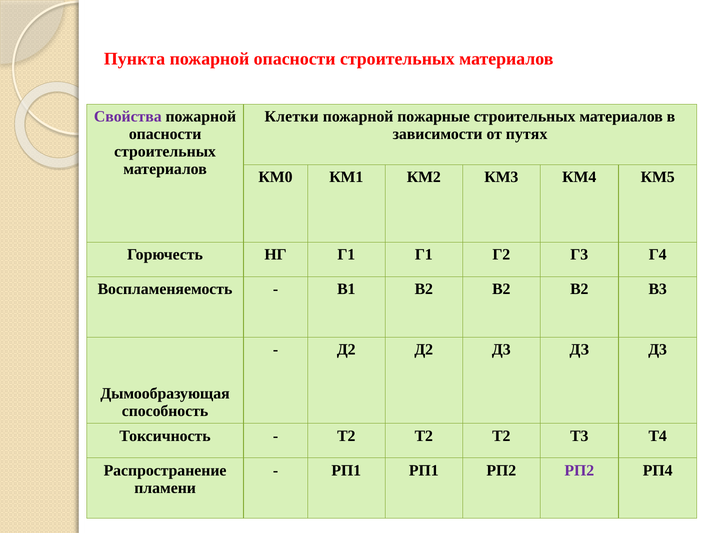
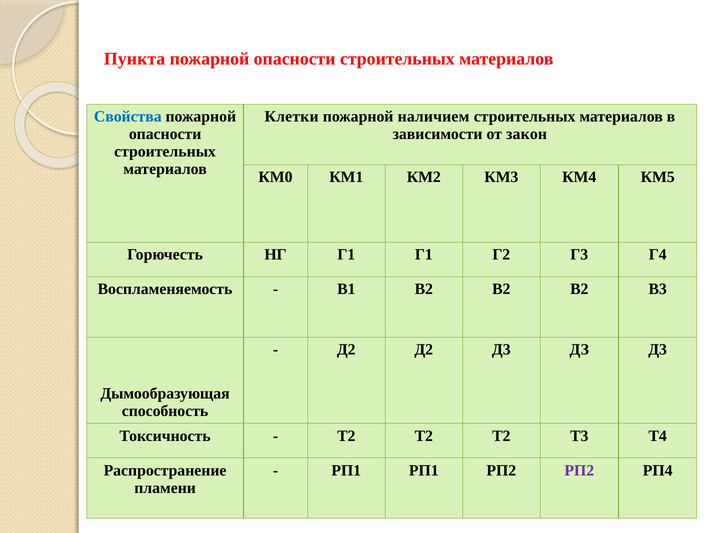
Свойства colour: purple -> blue (128, 117)
пожарные: пожарные -> наличием (434, 117)
путях: путях -> закон (527, 134)
